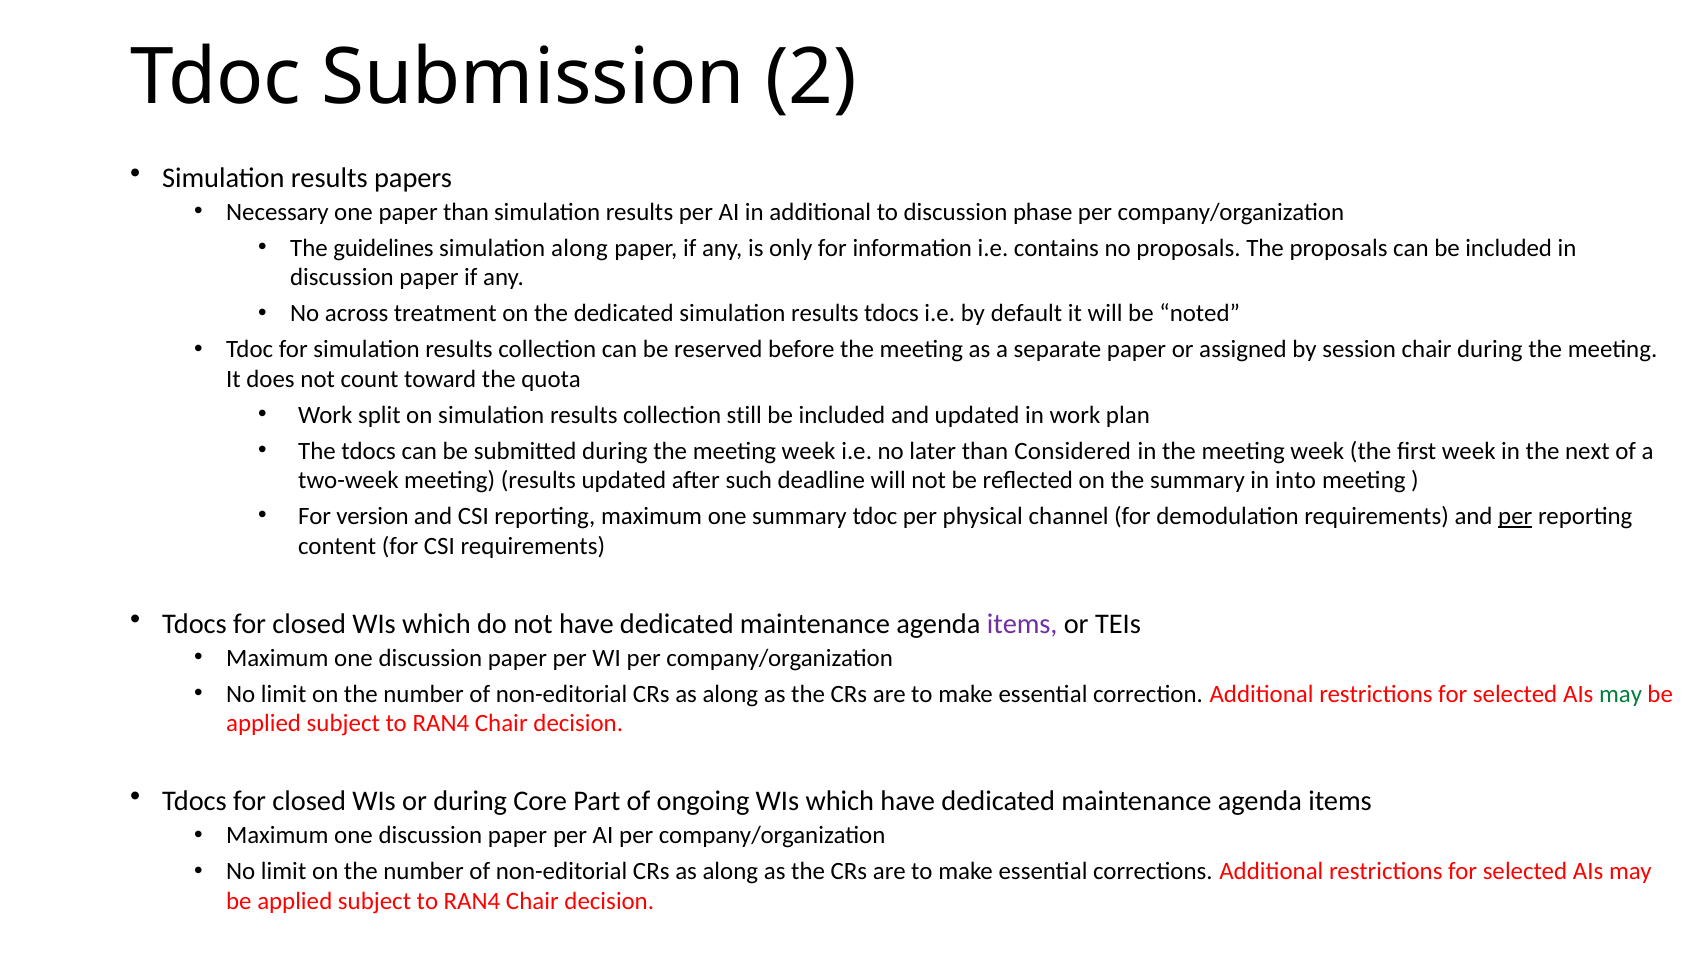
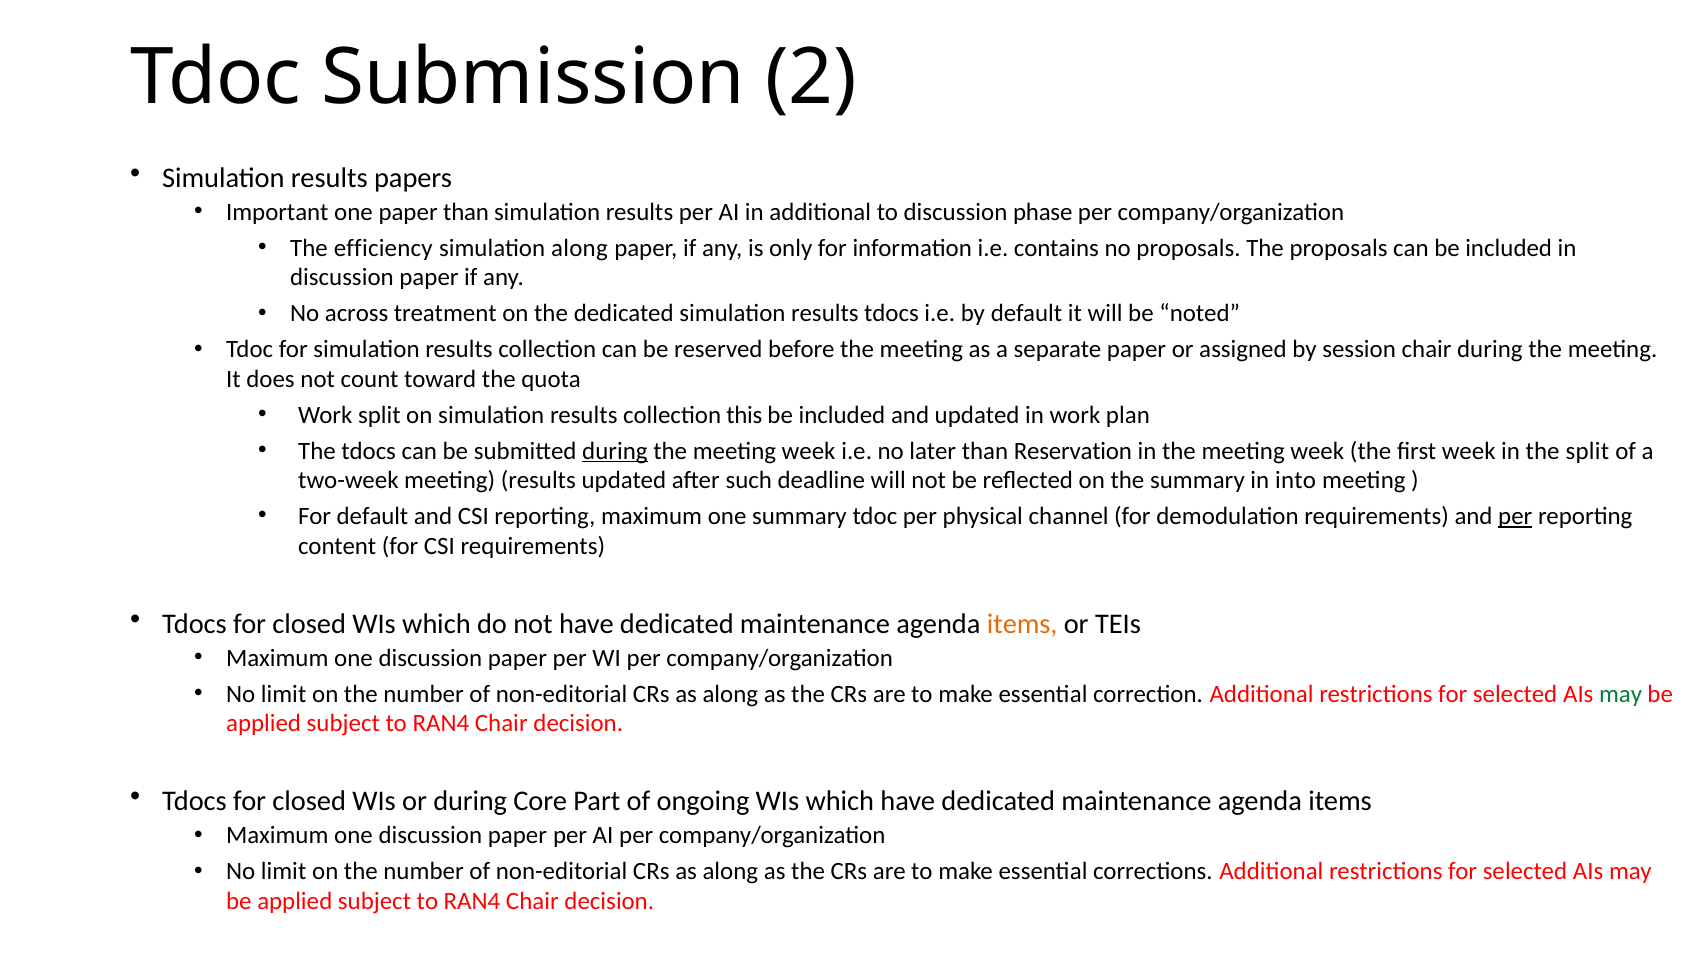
Necessary: Necessary -> Important (277, 212)
guidelines: guidelines -> efficiency (383, 248)
still: still -> this (744, 415)
during underline: none -> present (615, 451)
Considered: Considered -> Reservation (1073, 451)
the next: next -> split (1587, 451)
For version: version -> default (373, 516)
items colour: purple -> orange (1022, 624)
